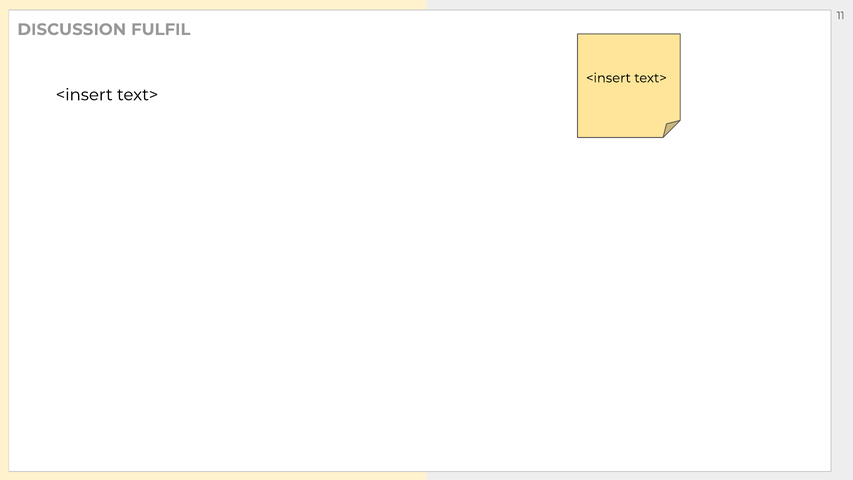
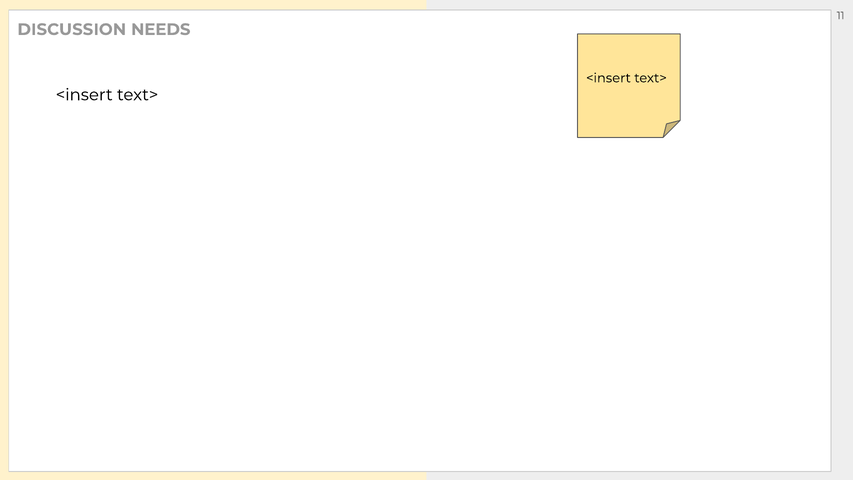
FULFIL: FULFIL -> NEEDS (161, 29)
